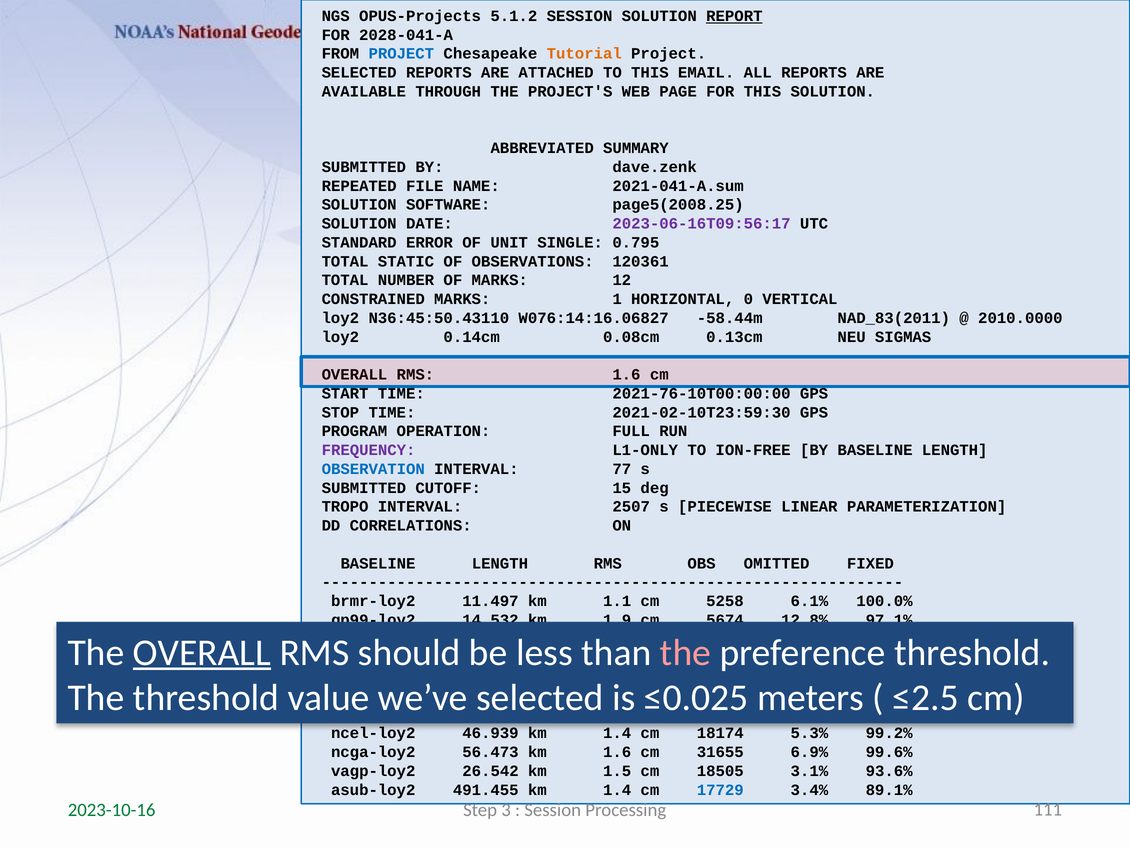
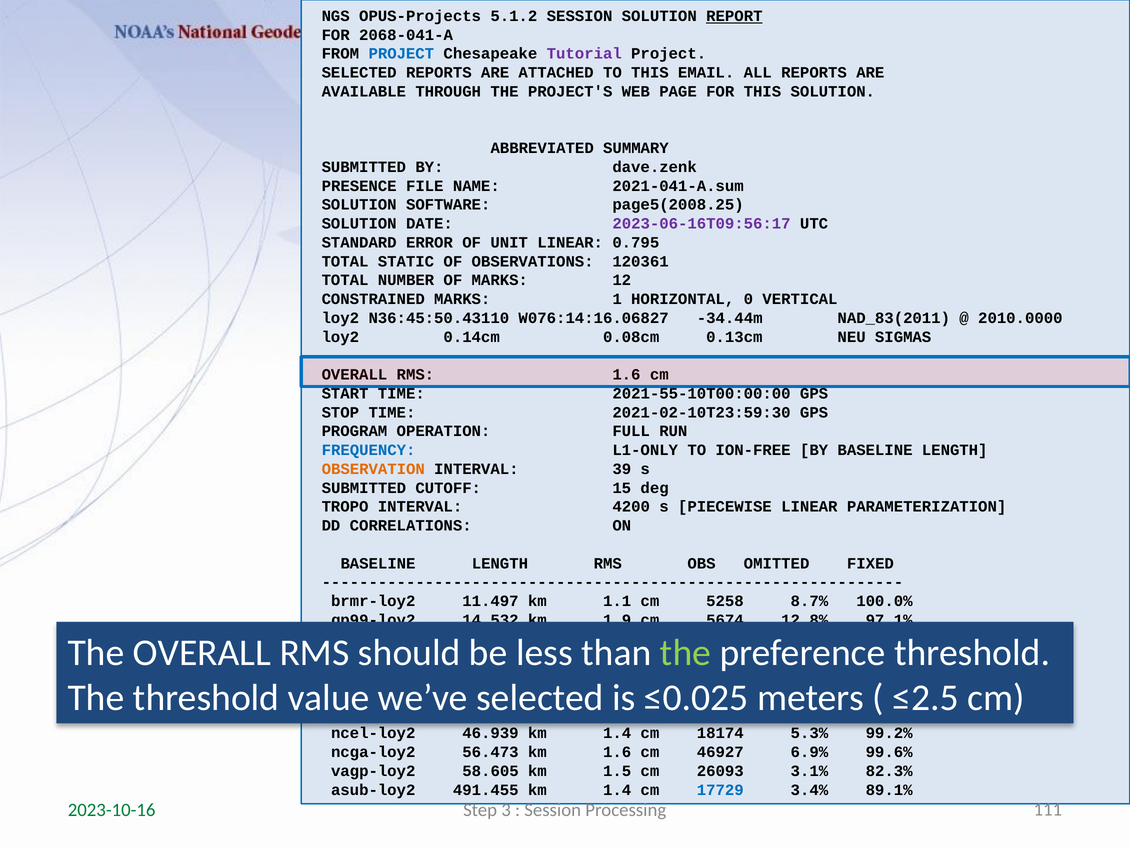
2028-041-A: 2028-041-A -> 2068-041-A (406, 35)
Tutorial colour: orange -> purple (584, 54)
REPEATED: REPEATED -> PRESENCE (359, 186)
UNIT SINGLE: SINGLE -> LINEAR (570, 242)
-58.44m: -58.44m -> -34.44m (730, 318)
2021-76-10T00:00:00: 2021-76-10T00:00:00 -> 2021-55-10T00:00:00 (702, 393)
FREQUENCY colour: purple -> blue (369, 450)
OBSERVATION colour: blue -> orange (373, 469)
77: 77 -> 39 (622, 469)
2507: 2507 -> 4200 (631, 506)
6.1%: 6.1% -> 8.7% (809, 601)
OVERALL underline: present -> none (202, 652)
the colour: pink -> light green (686, 652)
31655: 31655 -> 46927 (720, 752)
26.542: 26.542 -> 58.605 (491, 771)
18505: 18505 -> 26093 (720, 771)
93.6%: 93.6% -> 82.3% (889, 771)
